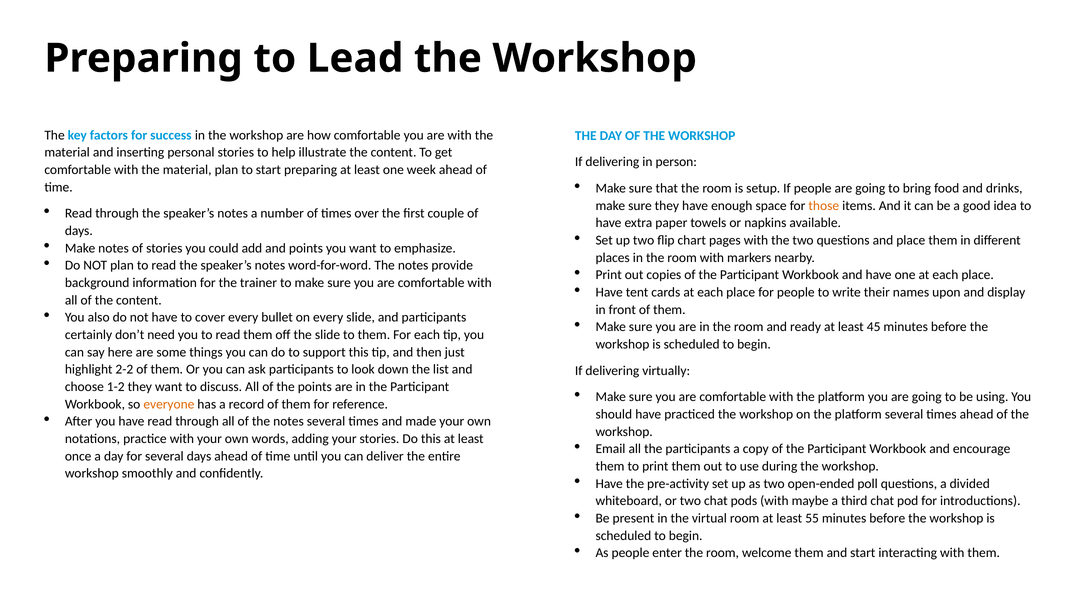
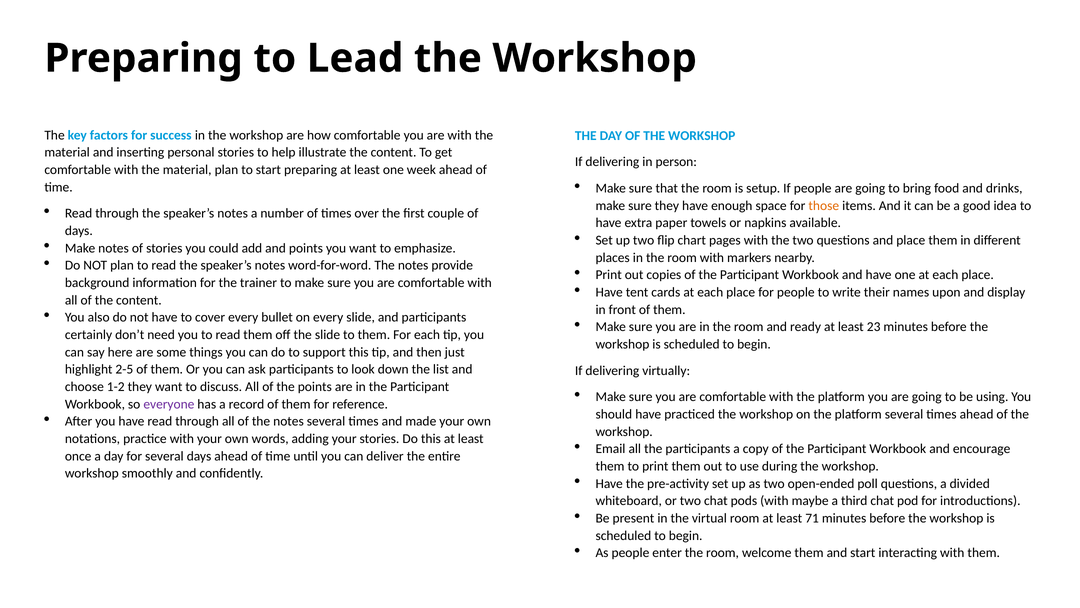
45: 45 -> 23 (874, 327)
2-2: 2-2 -> 2-5 (124, 369)
everyone colour: orange -> purple (169, 404)
55: 55 -> 71 (812, 518)
